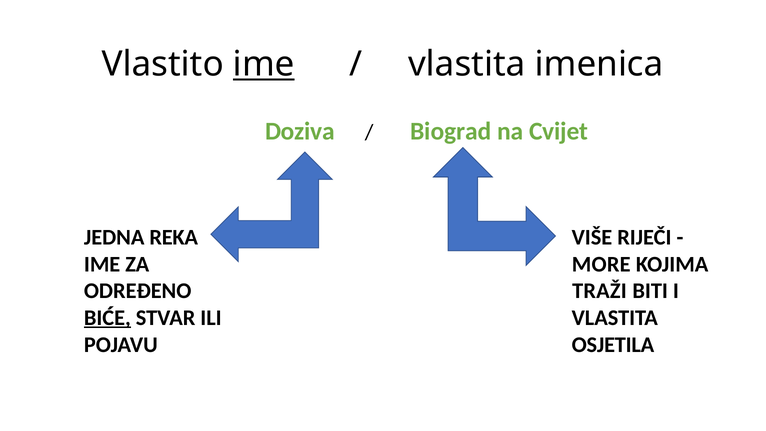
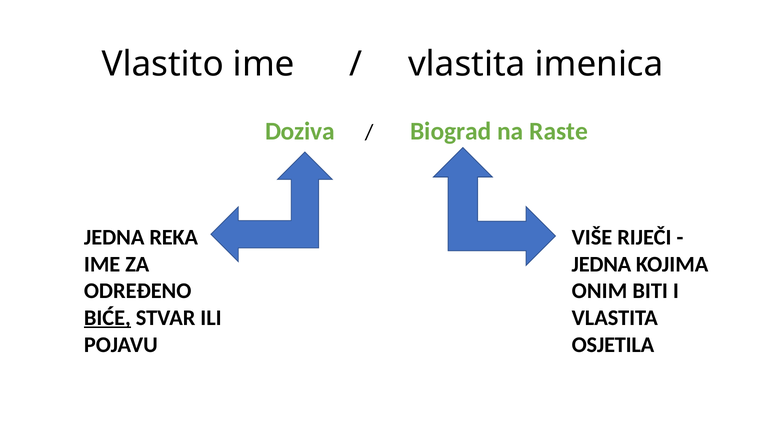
ime underline: present -> none (264, 64)
Cvijet: Cvijet -> Raste (559, 131)
MORE: MORE -> JEDNA (601, 264)
TRAŽI: TRAŽI -> ONIM (600, 291)
